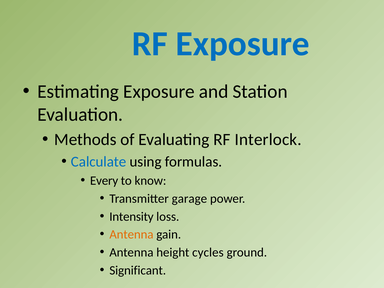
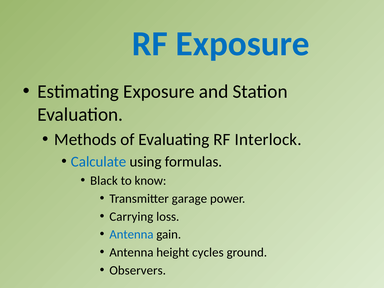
Every: Every -> Black (104, 181)
Intensity: Intensity -> Carrying (131, 217)
Antenna colour: orange -> blue (131, 234)
Significant: Significant -> Observers (138, 270)
